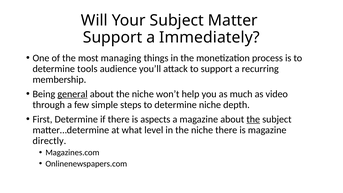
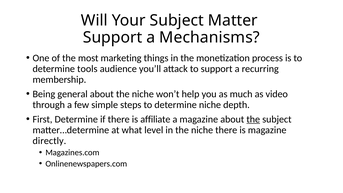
Immediately: Immediately -> Mechanisms (209, 37)
managing: managing -> marketing (121, 58)
general underline: present -> none (73, 94)
aspects: aspects -> affiliate (155, 119)
